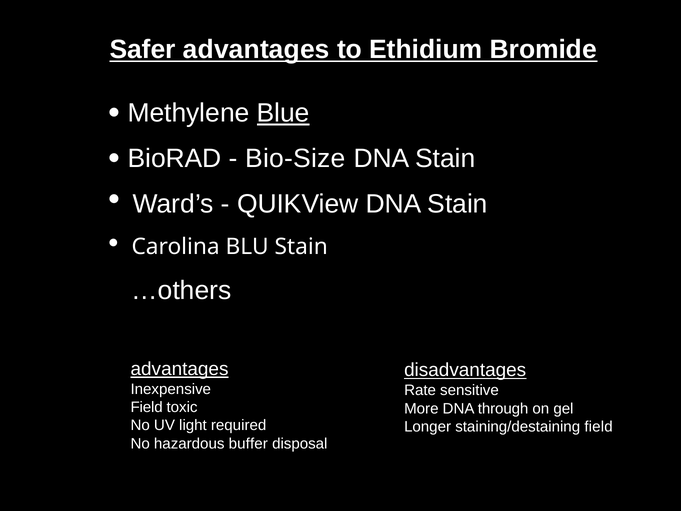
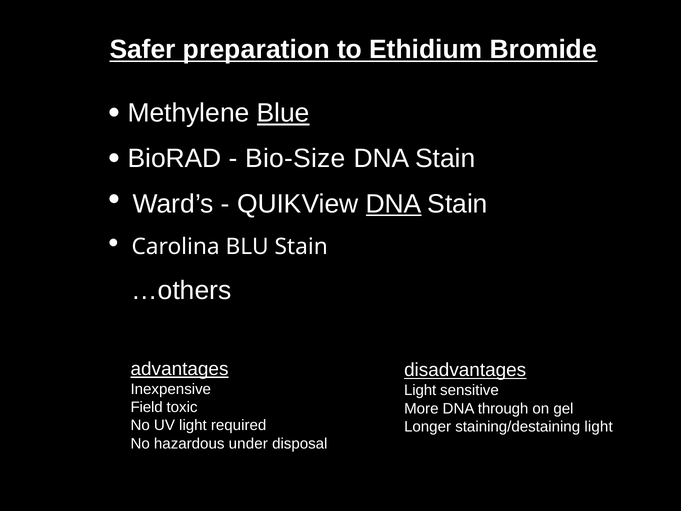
Safer advantages: advantages -> preparation (256, 49)
DNA underline: none -> present (394, 204)
Rate: Rate -> Light (420, 390)
staining/destaining field: field -> light (599, 426)
buffer: buffer -> under (248, 443)
